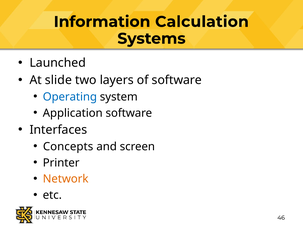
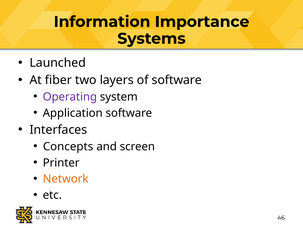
Calculation: Calculation -> Importance (202, 22)
slide: slide -> fiber (58, 80)
Operating colour: blue -> purple (70, 97)
